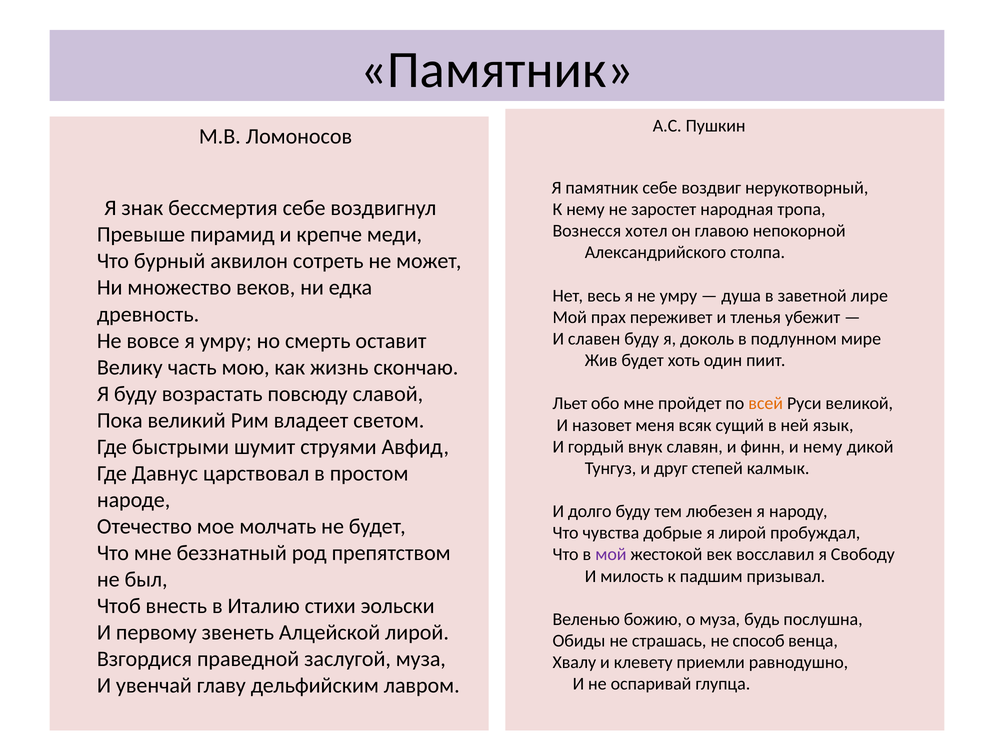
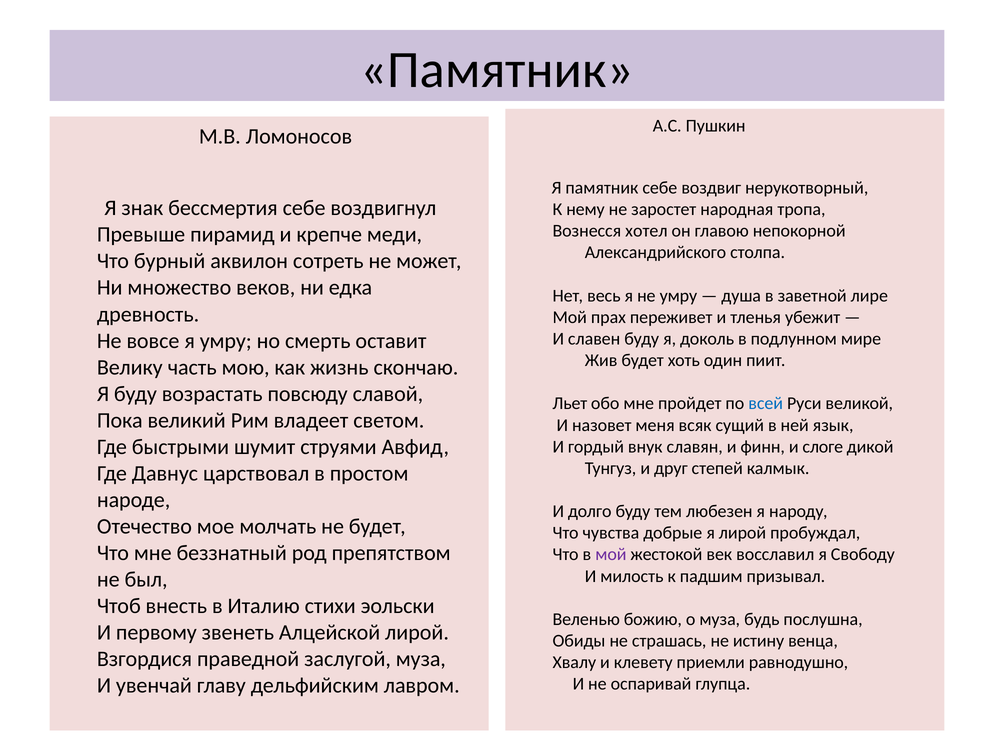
всей colour: orange -> blue (766, 403)
и нему: нему -> слоге (823, 446)
способ: способ -> истину (759, 640)
